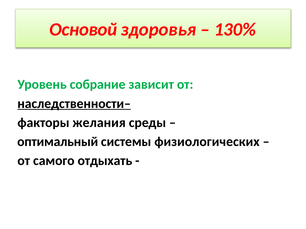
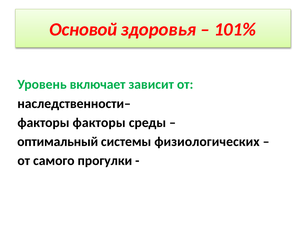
130%: 130% -> 101% (235, 30)
собрание: собрание -> включает (98, 85)
наследственности– underline: present -> none (74, 104)
факторы желания: желания -> факторы (99, 123)
отдыхать: отдыхать -> прогулки (105, 161)
